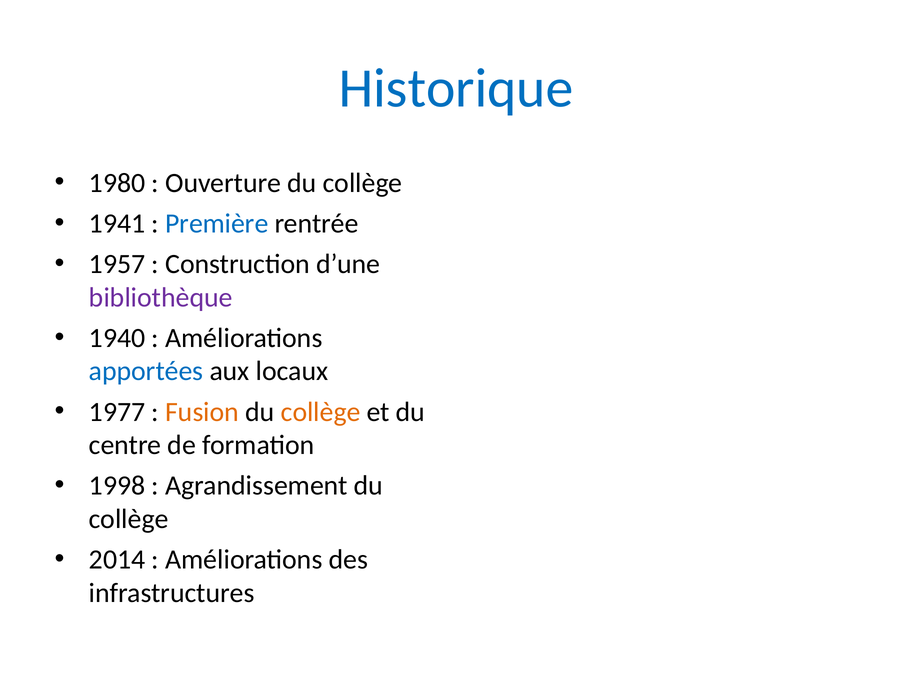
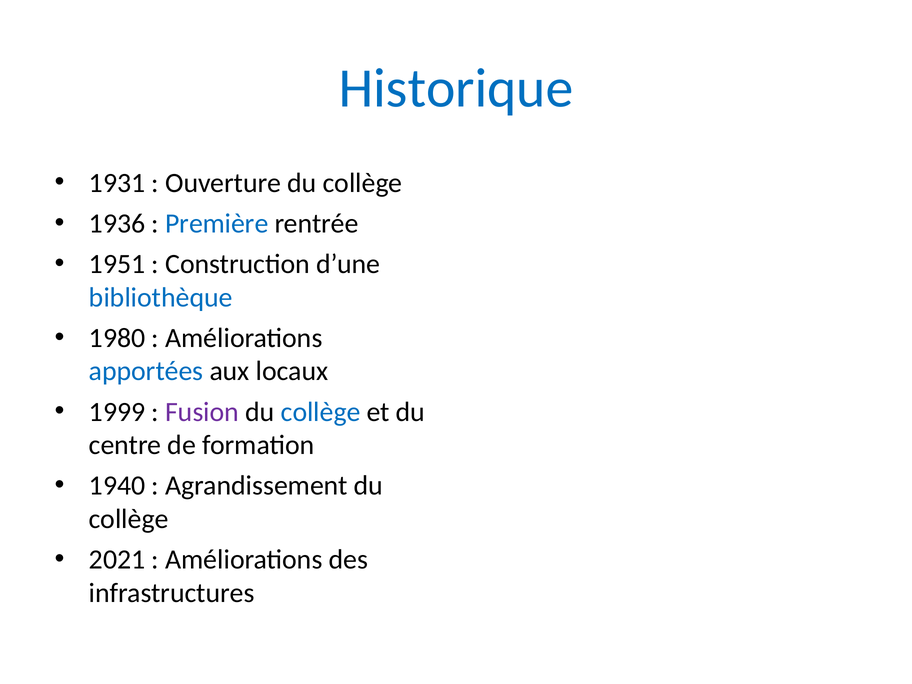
1980: 1980 -> 1931 (117, 183)
1941: 1941 -> 1936 (117, 223)
1957: 1957 -> 1951 (117, 264)
bibliothèque colour: purple -> blue (161, 297)
1940: 1940 -> 1980 (117, 338)
1977: 1977 -> 1999 (117, 412)
Fusion colour: orange -> purple (202, 412)
collège colour: orange -> blue (321, 412)
1998: 1998 -> 1940 (117, 486)
2014: 2014 -> 2021 (117, 560)
